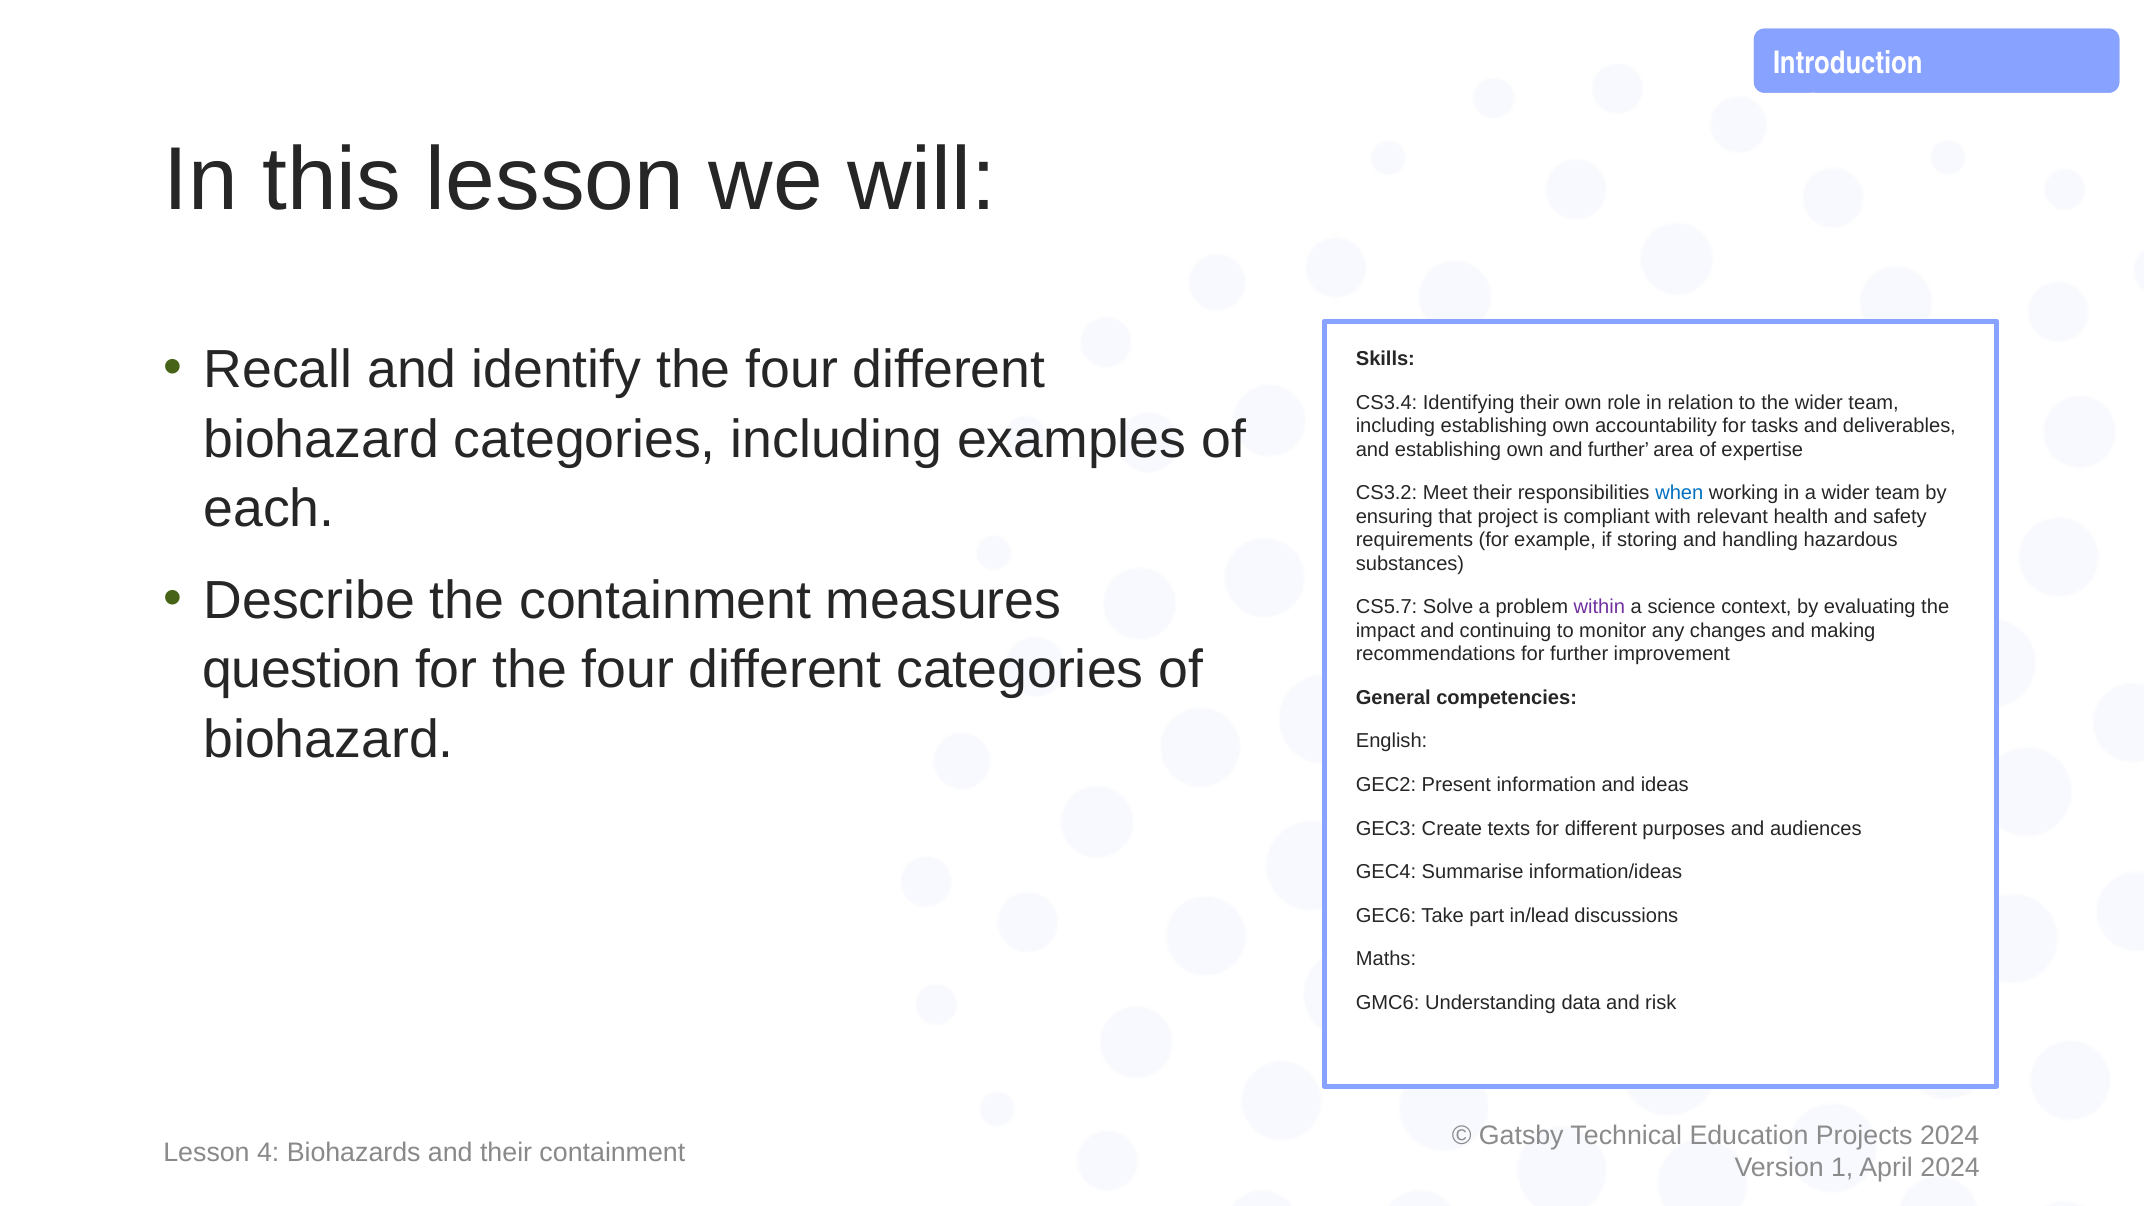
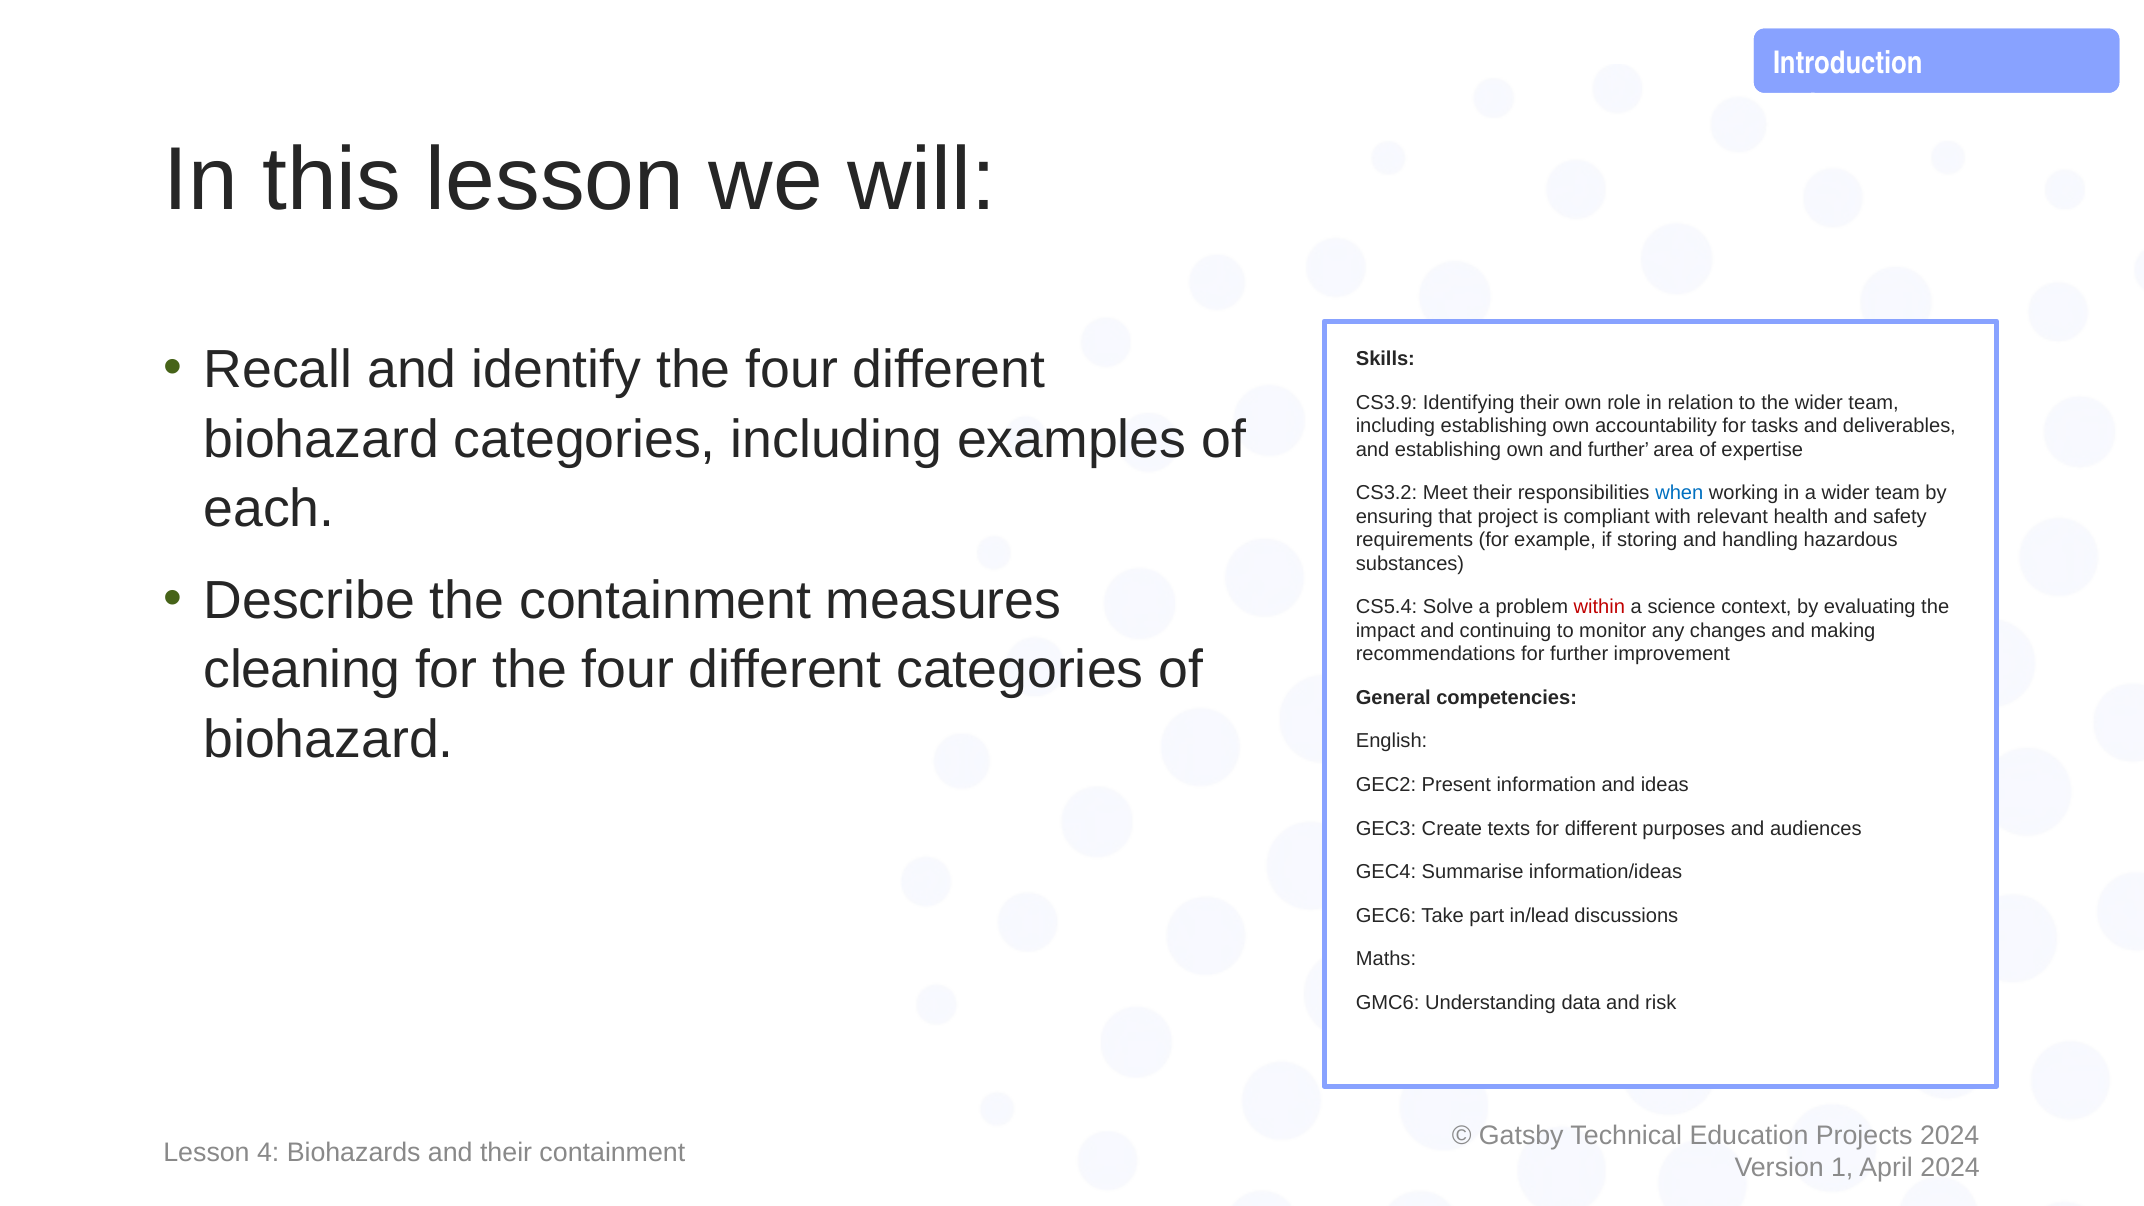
CS3.4: CS3.4 -> CS3.9 (1387, 403)
CS5.7: CS5.7 -> CS5.4 (1387, 607)
within colour: purple -> red (1599, 607)
question: question -> cleaning (302, 670)
